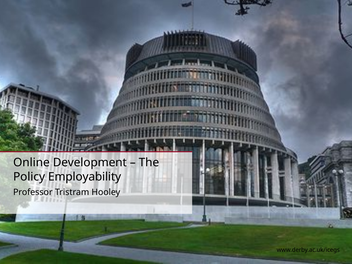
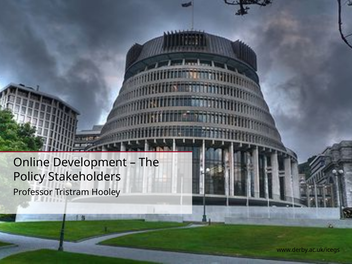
Employability: Employability -> Stakeholders (84, 177)
